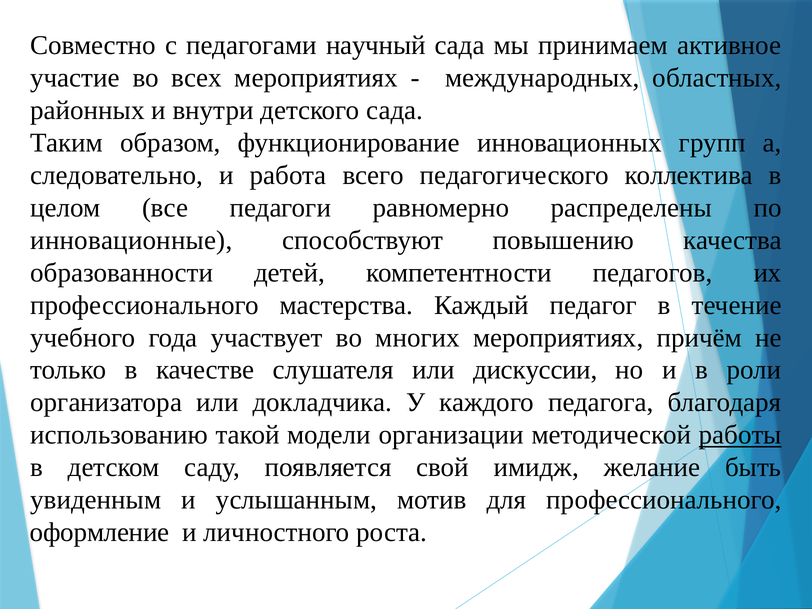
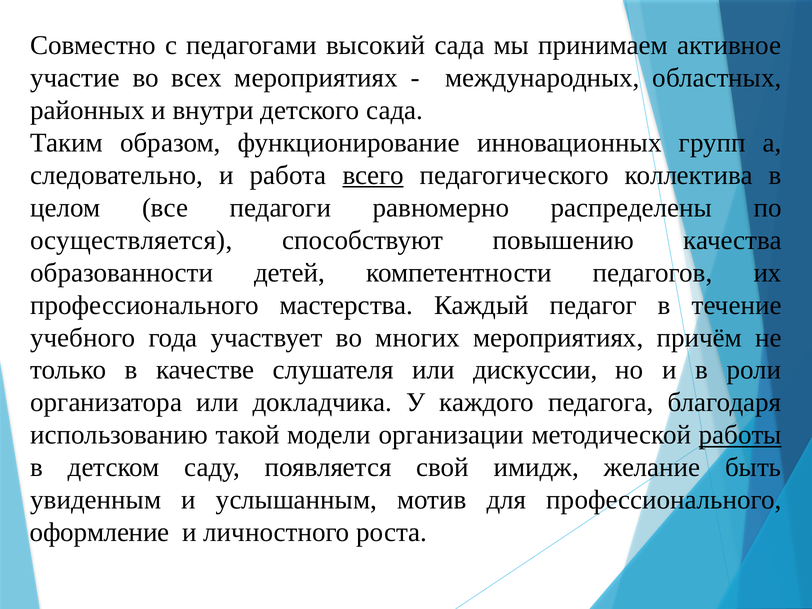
научный: научный -> высокий (376, 45)
всего underline: none -> present (373, 175)
инновационные: инновационные -> осуществляется (131, 240)
